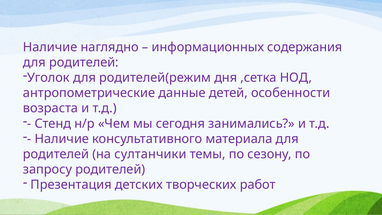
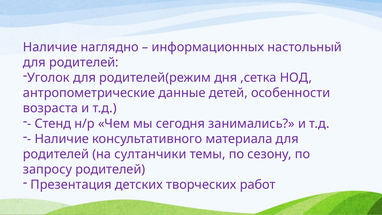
содержания: содержания -> настольный (305, 47)
